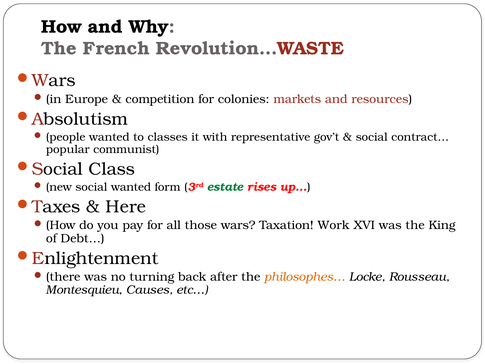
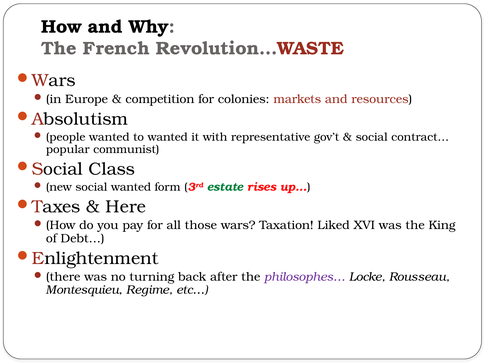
to classes: classes -> wanted (168, 137)
Work: Work -> Liked (334, 225)
philosophes… colour: orange -> purple (305, 277)
Causes: Causes -> Regime (150, 290)
